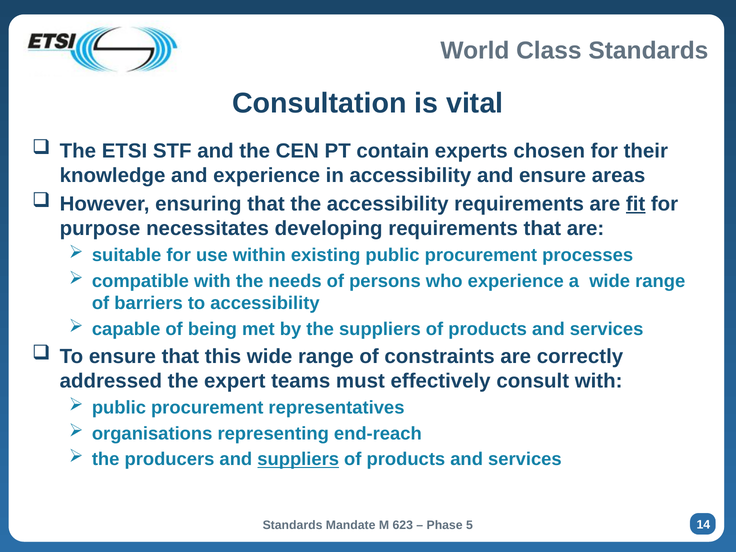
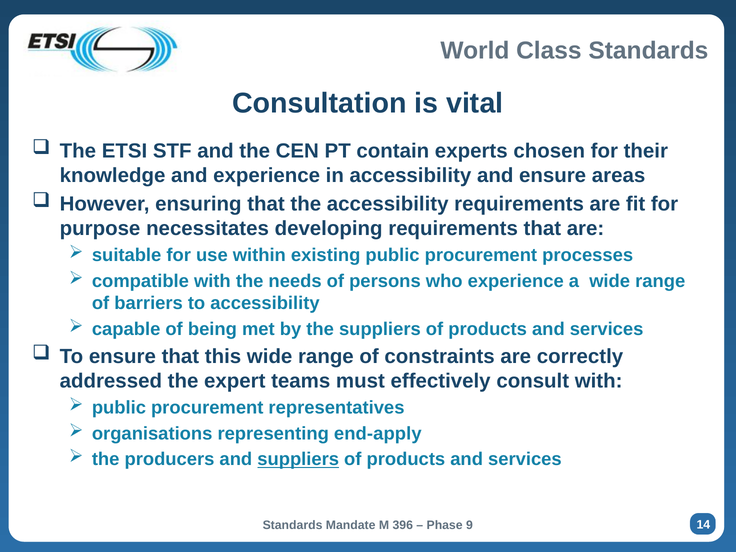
fit underline: present -> none (636, 204)
end-reach: end-reach -> end-apply (378, 434)
623: 623 -> 396 (403, 525)
5: 5 -> 9 (469, 525)
